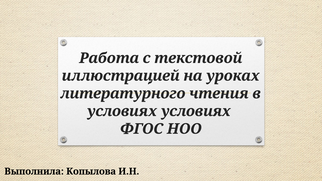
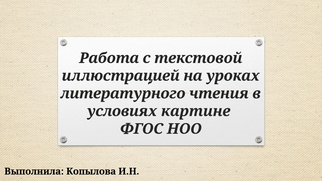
условиях условиях: условиях -> картине (196, 111)
